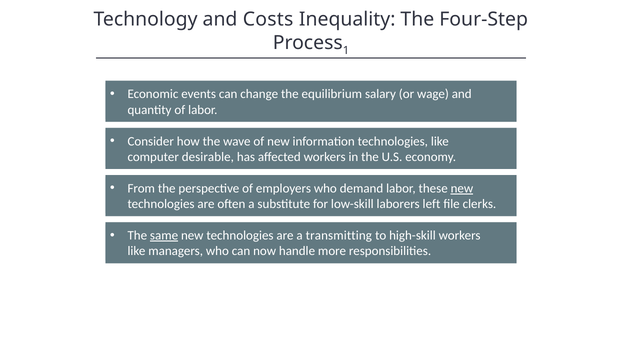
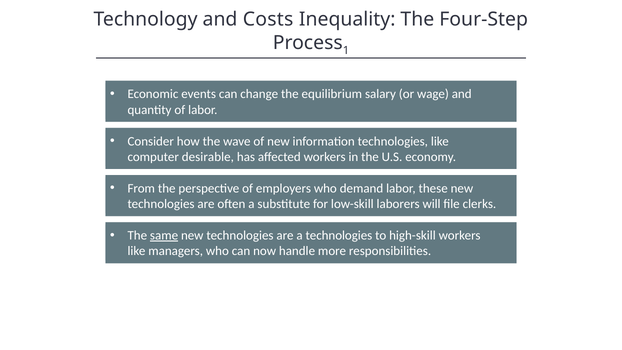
new underline: present -> none (462, 188)
left: left -> will (432, 204)
a transmitting: transmitting -> technologies (339, 235)
